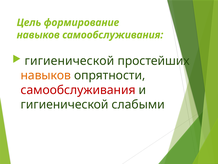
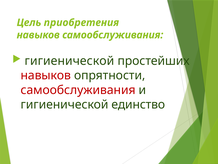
формирование: формирование -> приобретения (81, 23)
навыков colour: orange -> red (46, 75)
слабыми: слабыми -> единство (138, 104)
